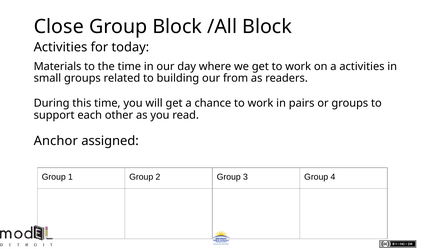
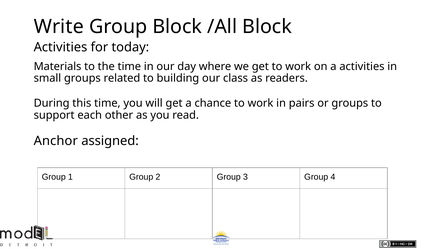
Close: Close -> Write (59, 27)
from: from -> class (236, 78)
